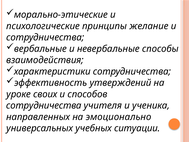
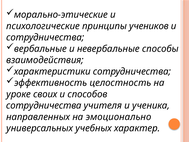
желание: желание -> учеников (149, 26)
утверждений: утверждений -> целостность (120, 83)
ситуации: ситуации -> характер (137, 128)
